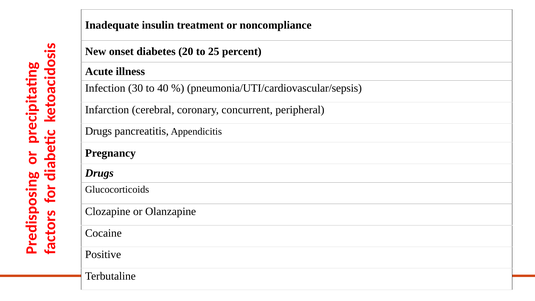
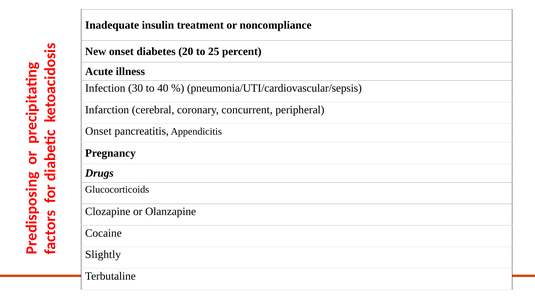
Drugs: Drugs -> Onset (98, 131)
Positive: Positive -> Slightly (103, 255)
